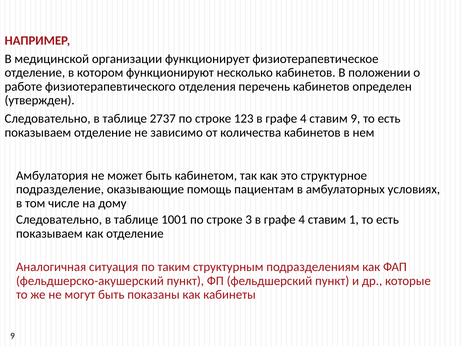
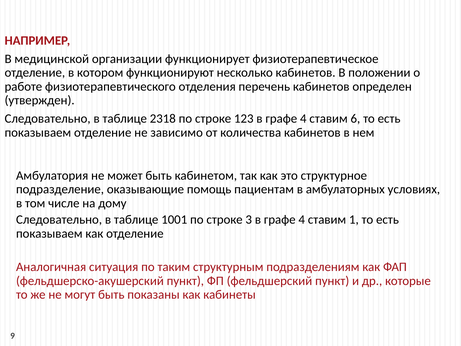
2737: 2737 -> 2318 (163, 119)
ставим 9: 9 -> 6 (355, 119)
